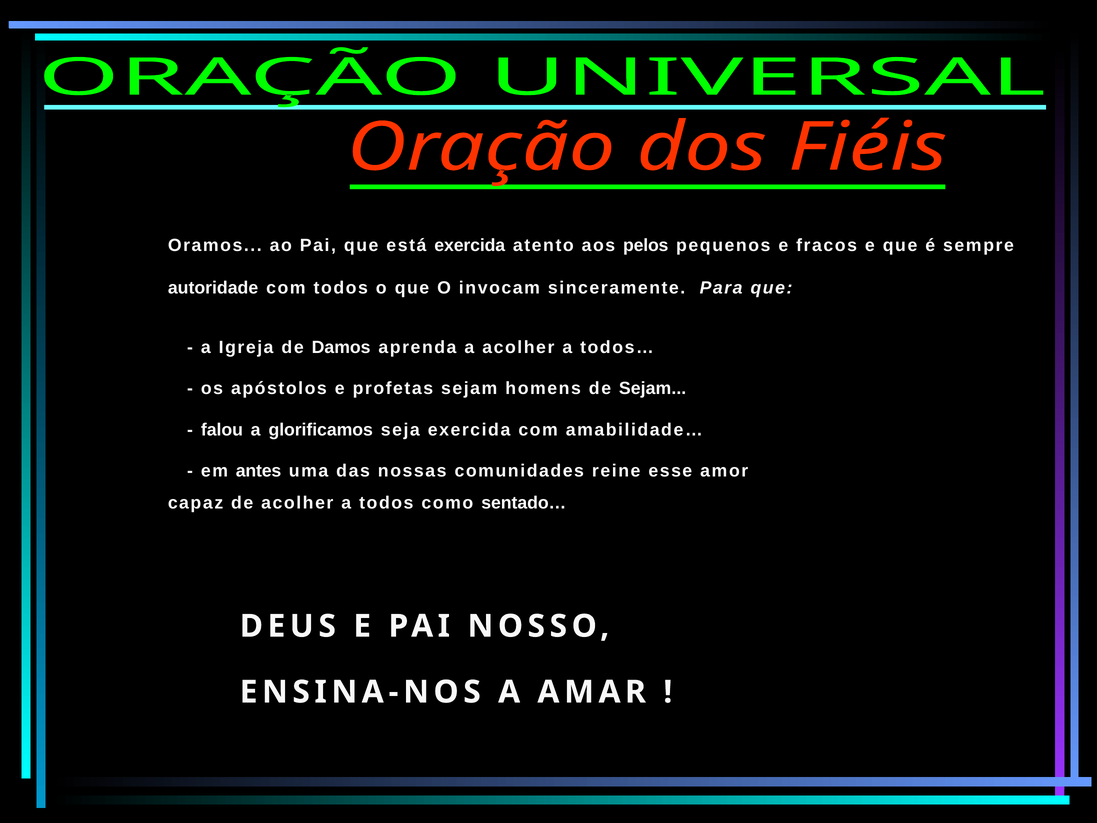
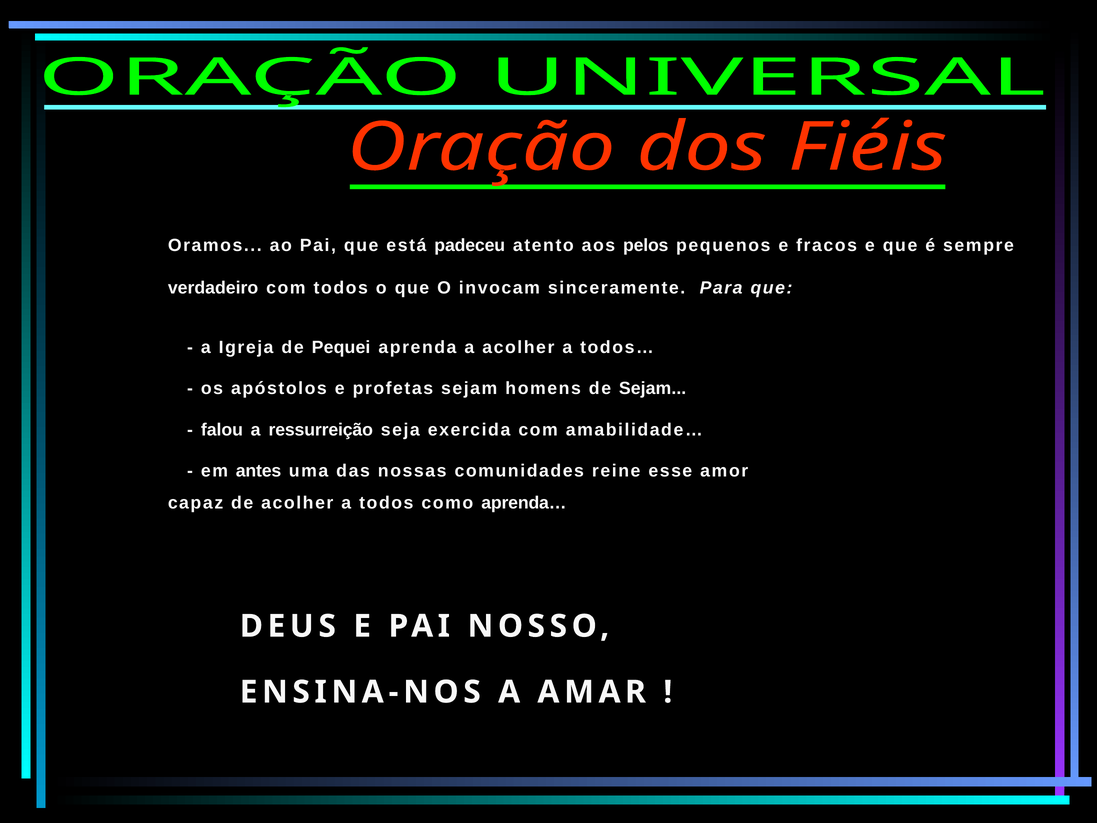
está exercida: exercida -> padeceu (470, 245)
autoridade: autoridade -> verdadeiro (213, 288)
Damos: Damos -> Pequei (341, 347)
glorificamos: glorificamos -> ressurreição (321, 430)
sentado…: sentado… -> aprenda… (524, 503)
